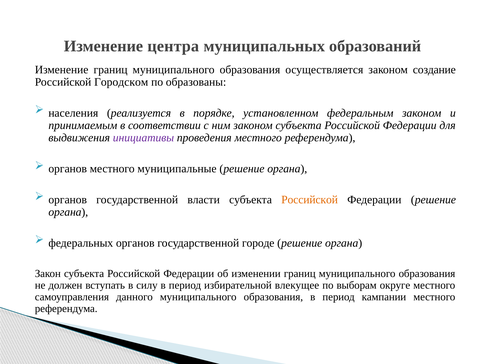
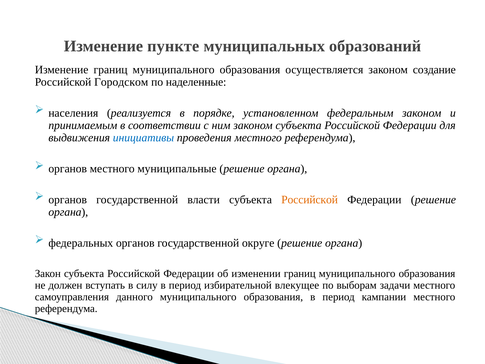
центра: центра -> пункте (173, 46)
образованы: образованы -> наделенные (196, 82)
инициативы colour: purple -> blue (143, 138)
городе: городе -> округе (258, 243)
округе: округе -> задачи (395, 285)
